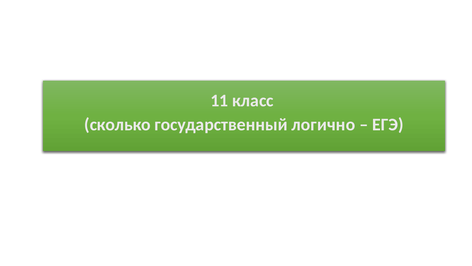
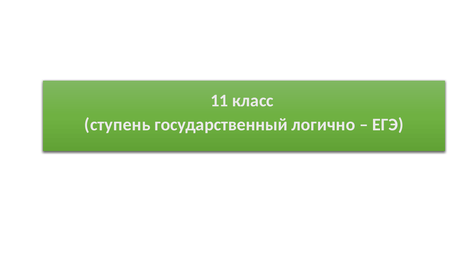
сколько: сколько -> ступень (117, 124)
